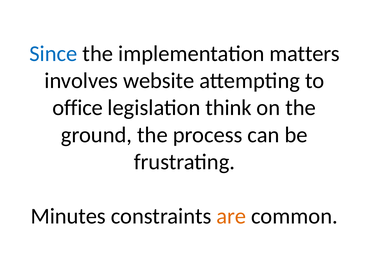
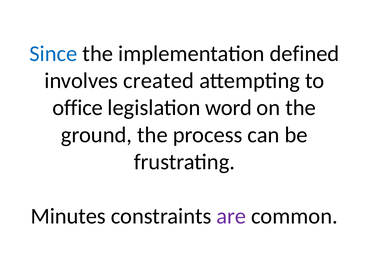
matters: matters -> defined (305, 54)
website: website -> created (159, 81)
think: think -> word (229, 108)
are colour: orange -> purple (231, 216)
